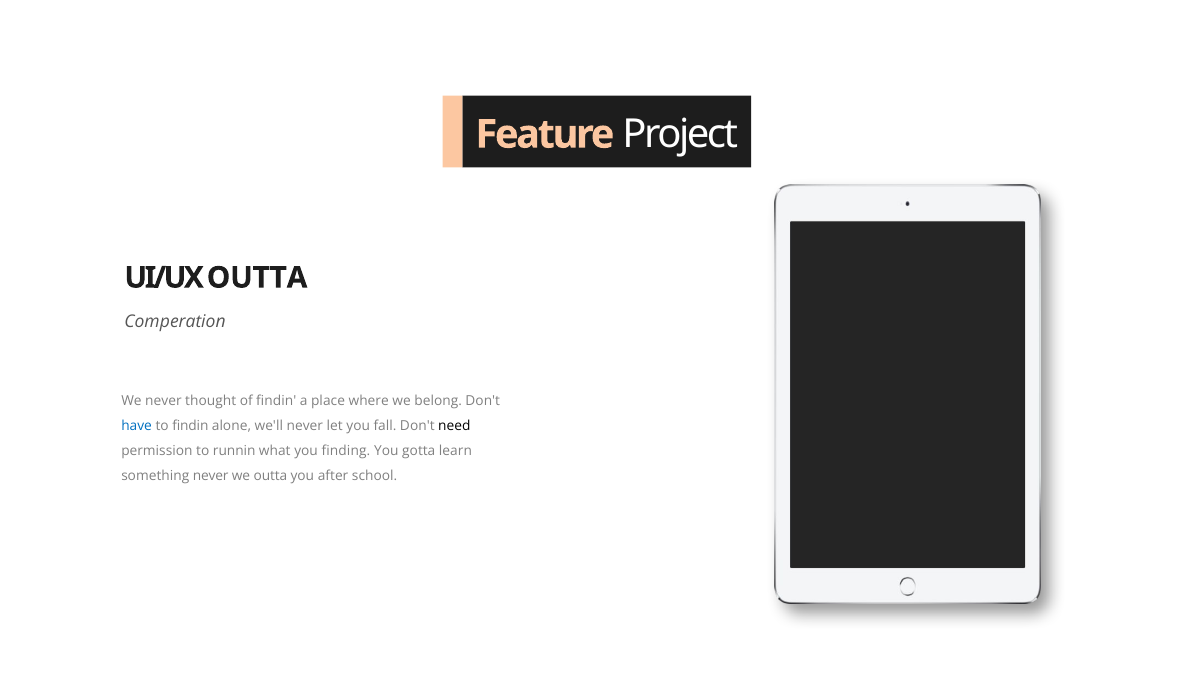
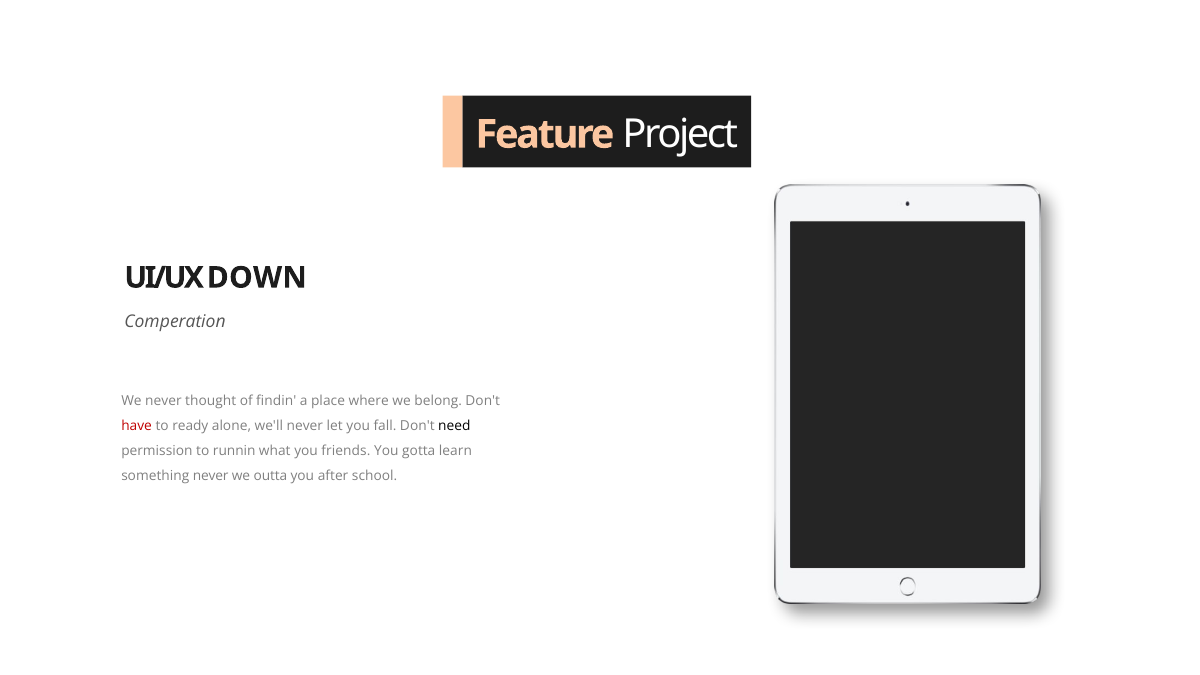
UI/UX OUTTA: OUTTA -> DOWN (257, 278)
have colour: blue -> red (137, 426)
to findin: findin -> ready (190, 426)
finding: finding -> friends (346, 451)
